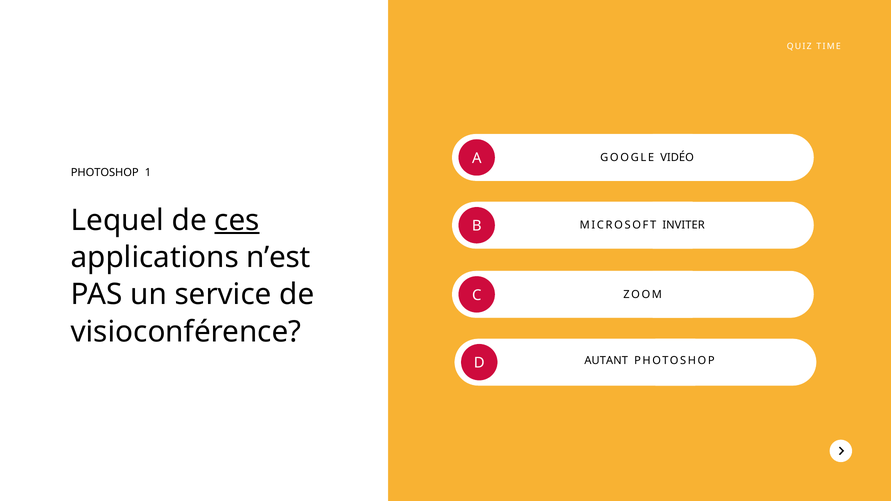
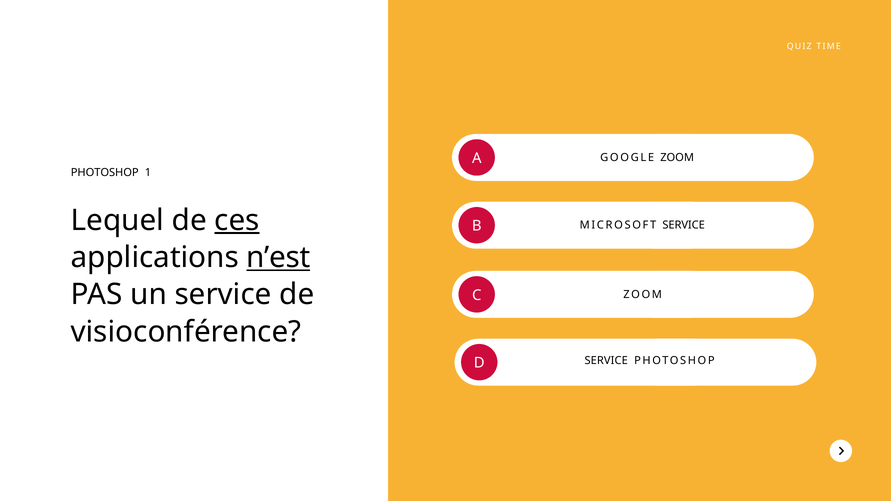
GOOGLE VIDÉO: VIDÉO -> ZOOM (677, 158)
MICROSOFT INVITER: INVITER -> SERVICE (684, 225)
n’est underline: none -> present (278, 258)
D AUTANT: AUTANT -> SERVICE (606, 361)
